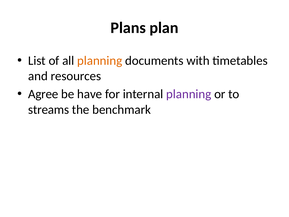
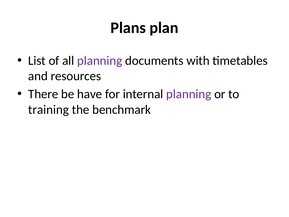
planning colour: orange -> purple (100, 61)
Agree: Agree -> There (43, 94)
streams: streams -> training (49, 109)
